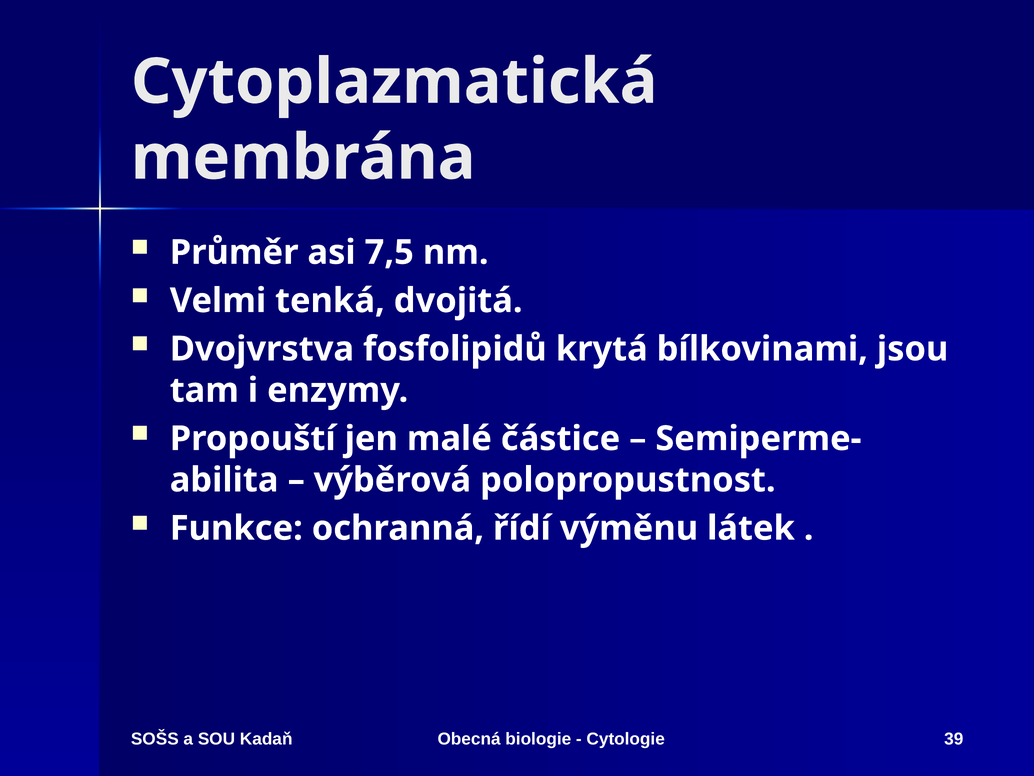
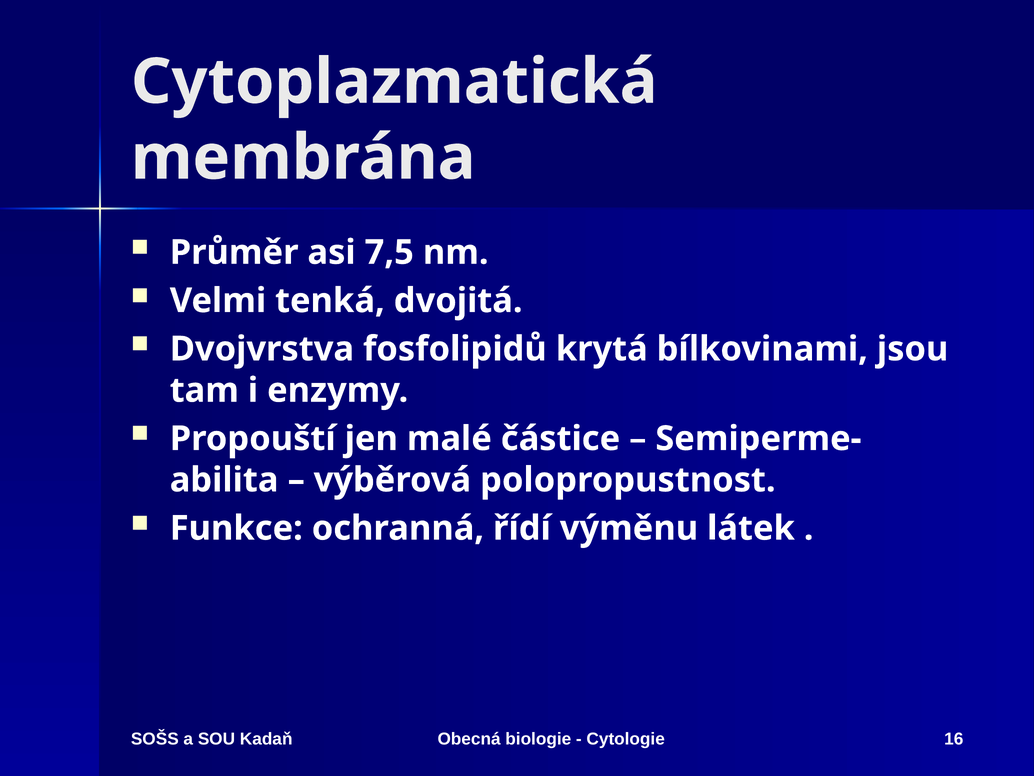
39: 39 -> 16 (954, 738)
